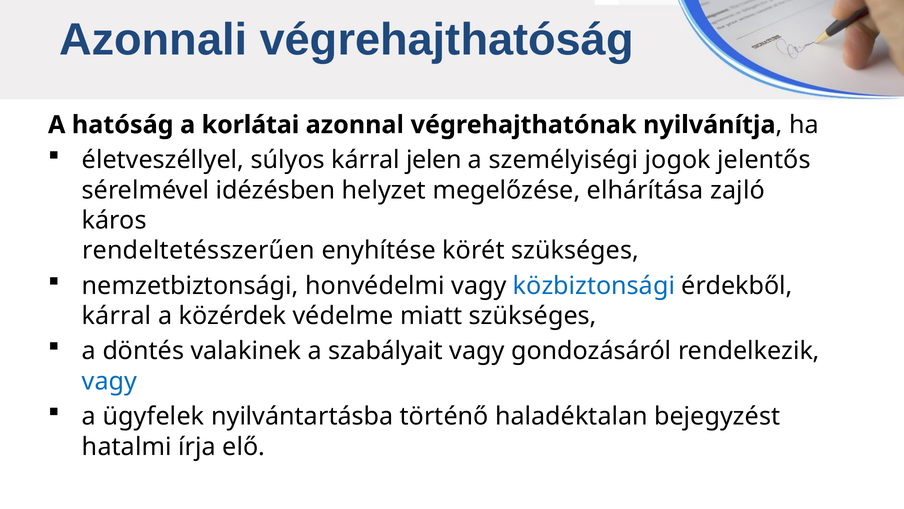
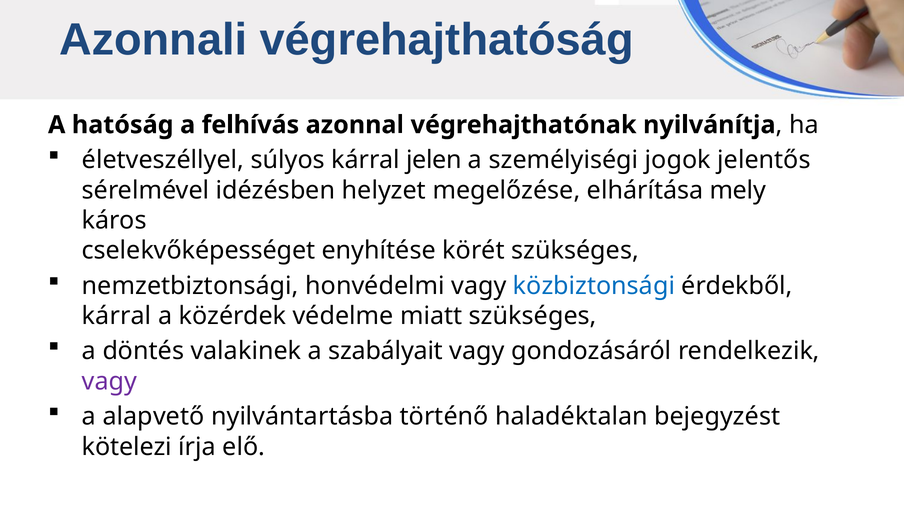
korlátai: korlátai -> felhívás (250, 125)
zajló: zajló -> mely (738, 190)
rendeltetésszerűen: rendeltetésszerűen -> cselekvőképességet (199, 250)
vagy colour: blue -> purple (110, 381)
ügyfelek: ügyfelek -> alapvető (154, 416)
hatalmi: hatalmi -> kötelezi (127, 446)
